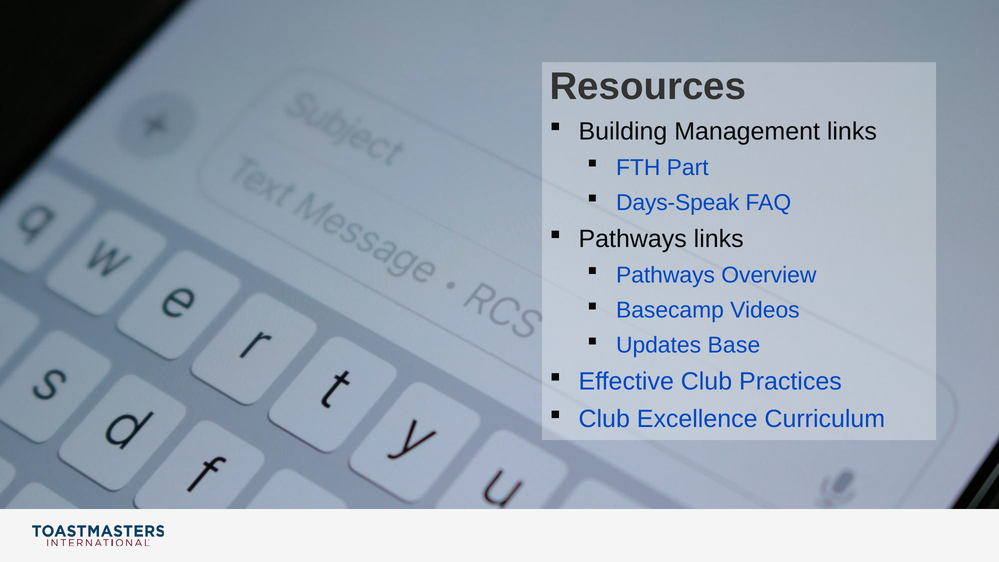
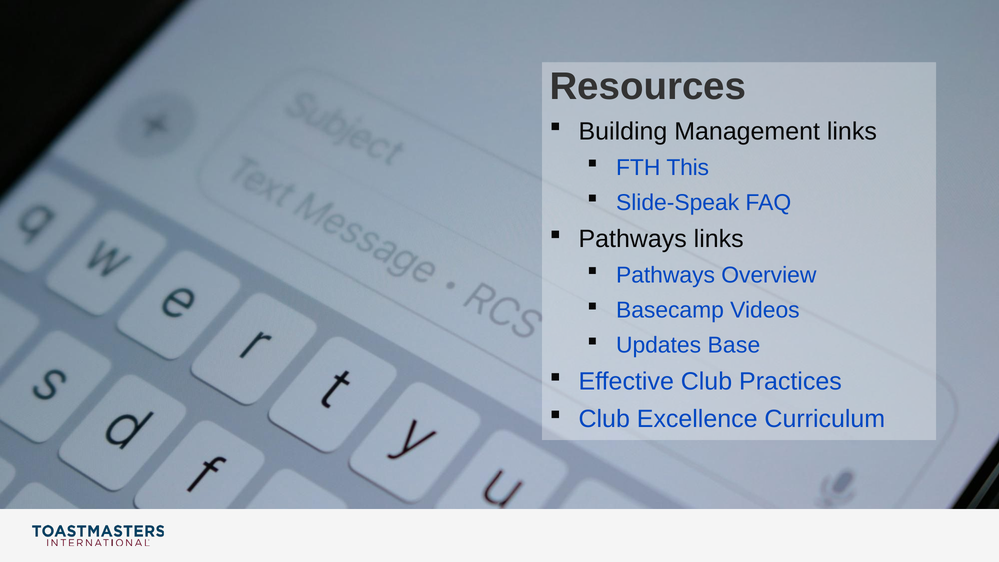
Part: Part -> This (688, 167)
Days-Speak: Days-Speak -> Slide-Speak (678, 203)
